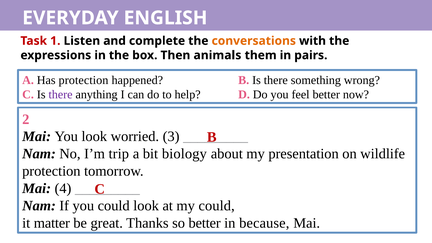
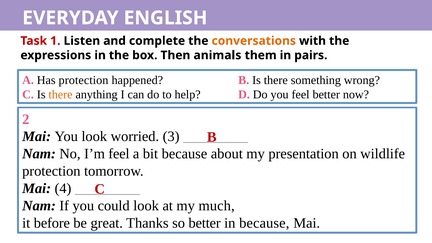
there colour: purple -> orange (61, 95)
I’m trip: trip -> feel (119, 154)
bit biology: biology -> because (184, 154)
my could: could -> much (217, 206)
matter: matter -> before (52, 223)
